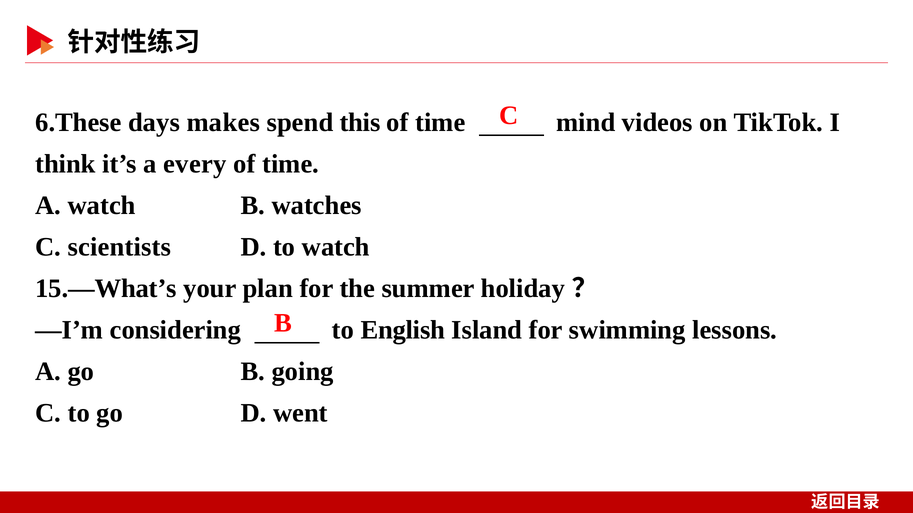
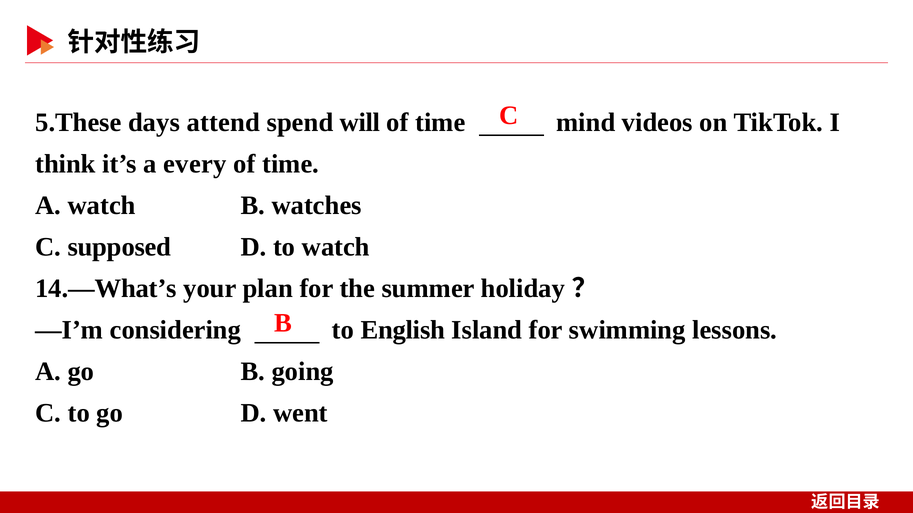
6.These: 6.These -> 5.These (78, 123)
makes: makes -> attend (223, 123)
this: this -> will (360, 123)
scientists: scientists -> supposed (119, 247)
15.—What’s: 15.—What’s -> 14.—What’s (106, 289)
